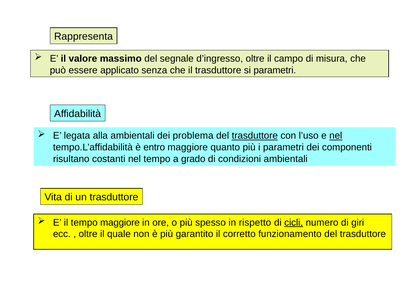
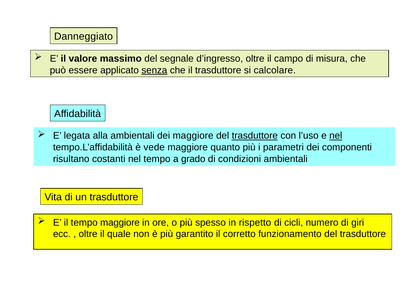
Rappresenta: Rappresenta -> Danneggiato (83, 37)
senza underline: none -> present (154, 70)
si parametri: parametri -> calcolare (275, 70)
dei problema: problema -> maggiore (193, 136)
entro: entro -> vede (154, 147)
cicli underline: present -> none (294, 223)
